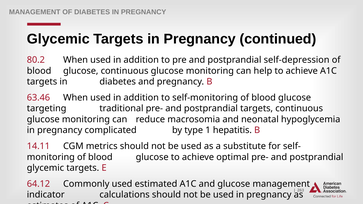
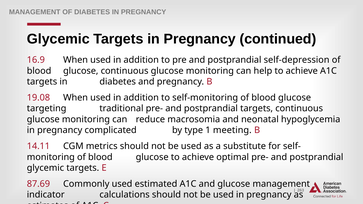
80.2: 80.2 -> 16.9 (36, 60)
63.46: 63.46 -> 19.08 (38, 98)
hepatitis: hepatitis -> meeting (232, 130)
64.12: 64.12 -> 87.69 (38, 184)
